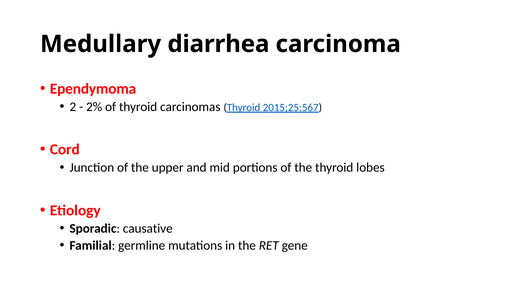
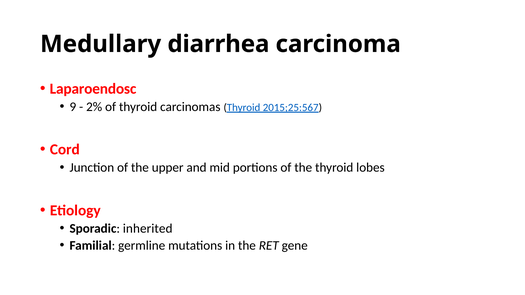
Ependymoma: Ependymoma -> Laparoendosc (93, 89)
2: 2 -> 9 (73, 107)
causative: causative -> inherited (148, 229)
